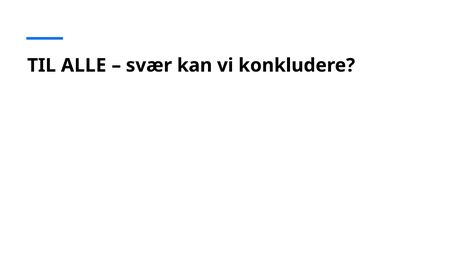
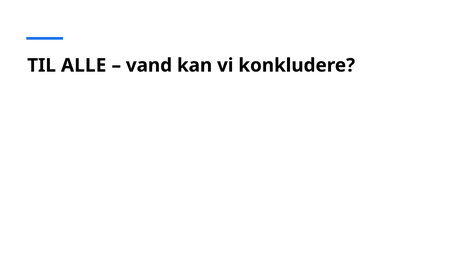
svær: svær -> vand (149, 65)
